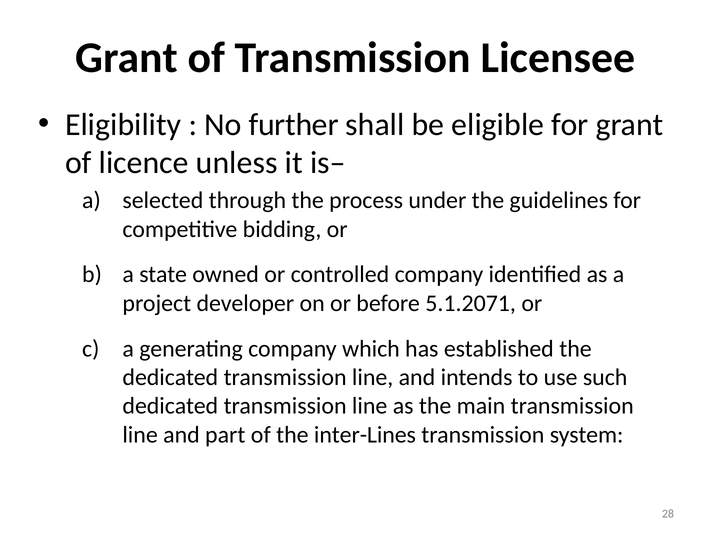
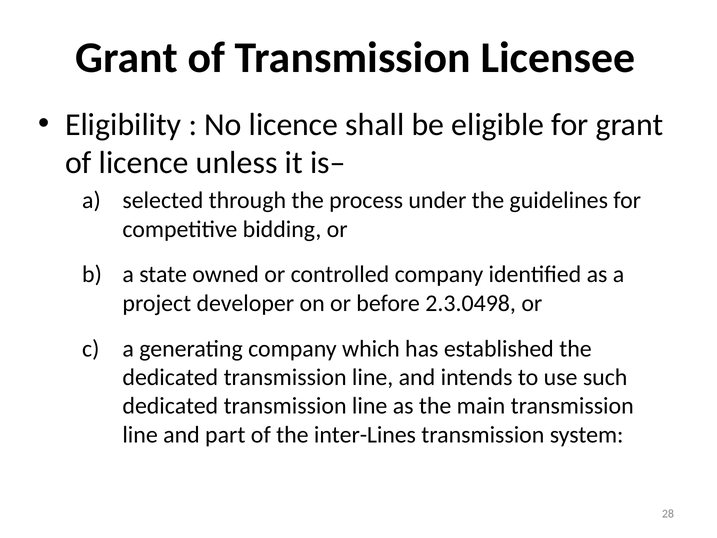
No further: further -> licence (294, 124)
5.1.2071: 5.1.2071 -> 2.3.0498 (471, 303)
